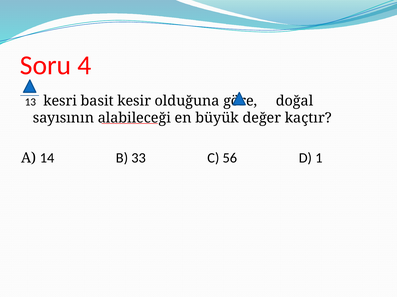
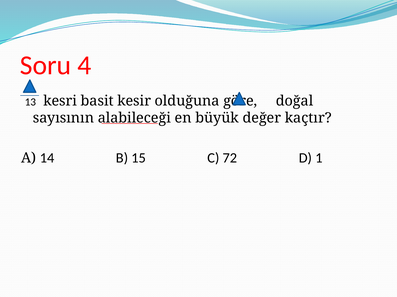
33: 33 -> 15 (139, 158)
56: 56 -> 72 (230, 158)
